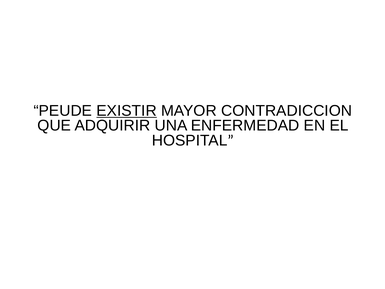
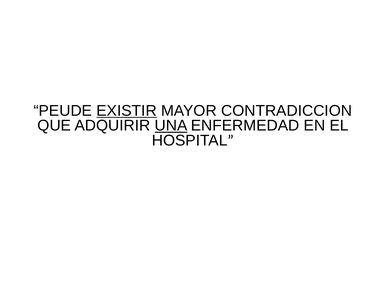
UNA underline: none -> present (171, 125)
